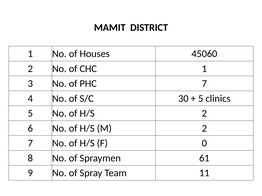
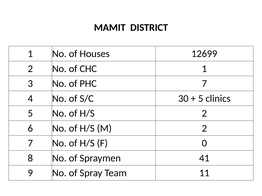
45060: 45060 -> 12699 (204, 54)
61: 61 -> 41 (204, 158)
